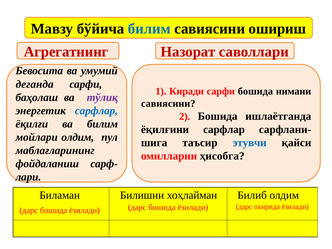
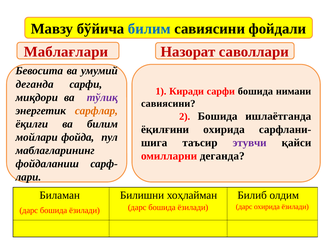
ошириш: ошириш -> фойдали (277, 29)
Агрегатнинг: Агрегатнинг -> Маблағлари (66, 52)
баҳолаш: баҳолаш -> миқдори (37, 97)
сарфлар colour: blue -> orange (96, 111)
ёқилғини сарфлар: сарфлар -> охирида (224, 129)
мойлари олдим: олдим -> фойда (78, 137)
этувчи colour: blue -> purple (250, 143)
омилларни ҳисобга: ҳисобга -> деганда (222, 156)
